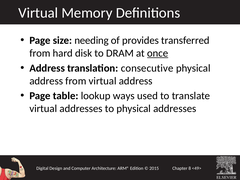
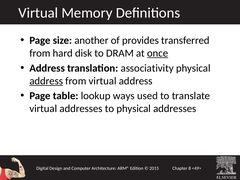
needing: needing -> another (92, 40)
consecutive: consecutive -> associativity (147, 68)
address underline: none -> present (46, 81)
